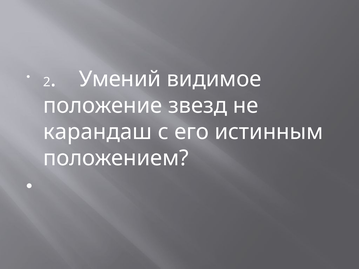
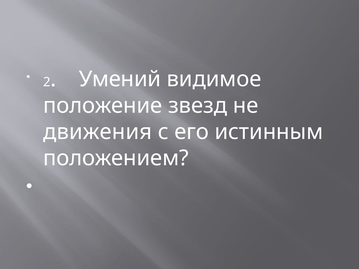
карандаш: карандаш -> движения (97, 132)
